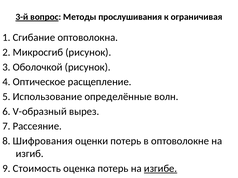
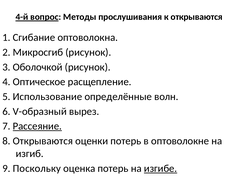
3-й: 3-й -> 4-й (22, 17)
к ограничивая: ограничивая -> открываются (197, 17)
Рассеяние underline: none -> present (37, 127)
8 Шифрования: Шифрования -> Открываются (43, 141)
Стоимость: Стоимость -> Поскольку (37, 169)
